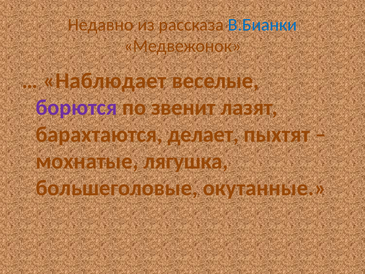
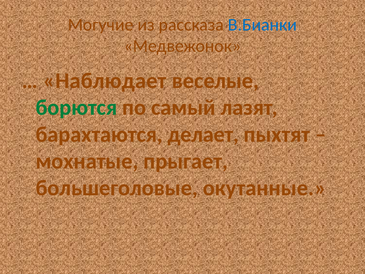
Недавно: Недавно -> Могучие (101, 25)
борются colour: purple -> green (76, 107)
звенит: звенит -> самый (183, 107)
лягушка: лягушка -> прыгает (186, 161)
